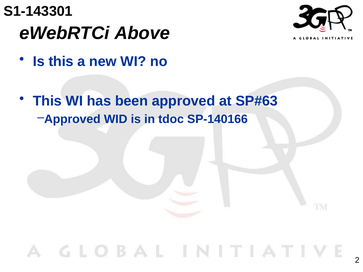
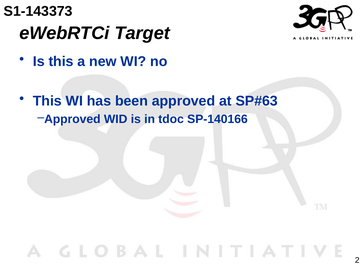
S1-143301: S1-143301 -> S1-143373 (38, 11)
Above: Above -> Target (142, 33)
